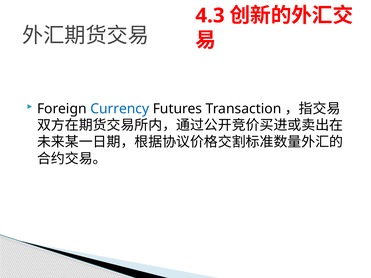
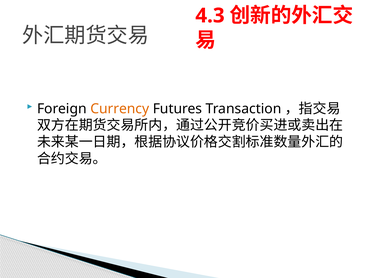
Currency colour: blue -> orange (120, 109)
